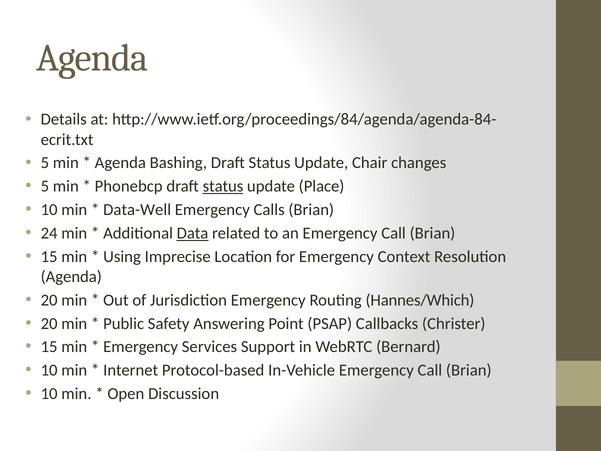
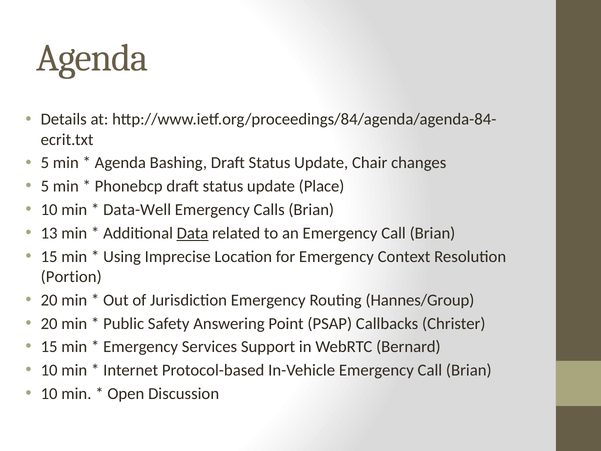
status underline: present -> none (223, 186)
24: 24 -> 13 (49, 233)
Agenda: Agenda -> Portion (71, 277)
Hannes/Which: Hannes/Which -> Hannes/Group (420, 300)
